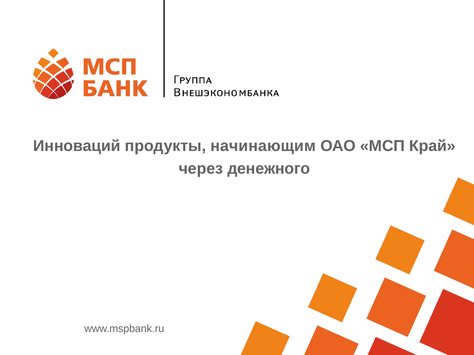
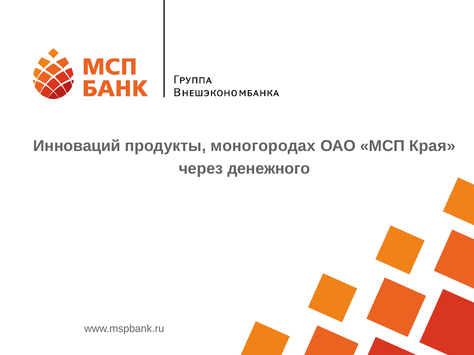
начинающим: начинающим -> моногородах (263, 146)
Край: Край -> Края (432, 146)
